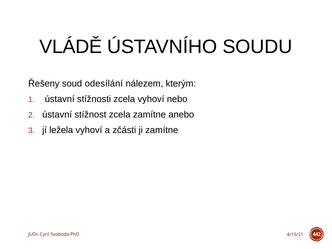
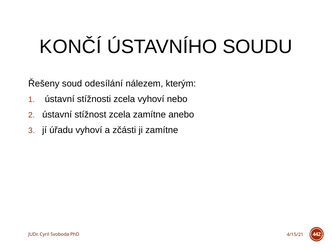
VLÁDĚ: VLÁDĚ -> KONČÍ (70, 47)
ležela: ležela -> úřadu (61, 130)
